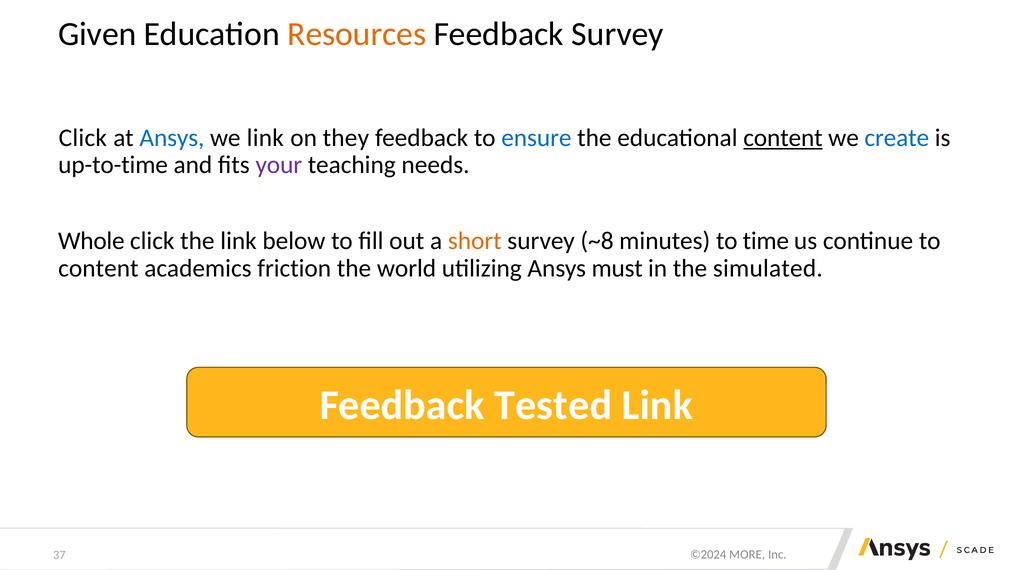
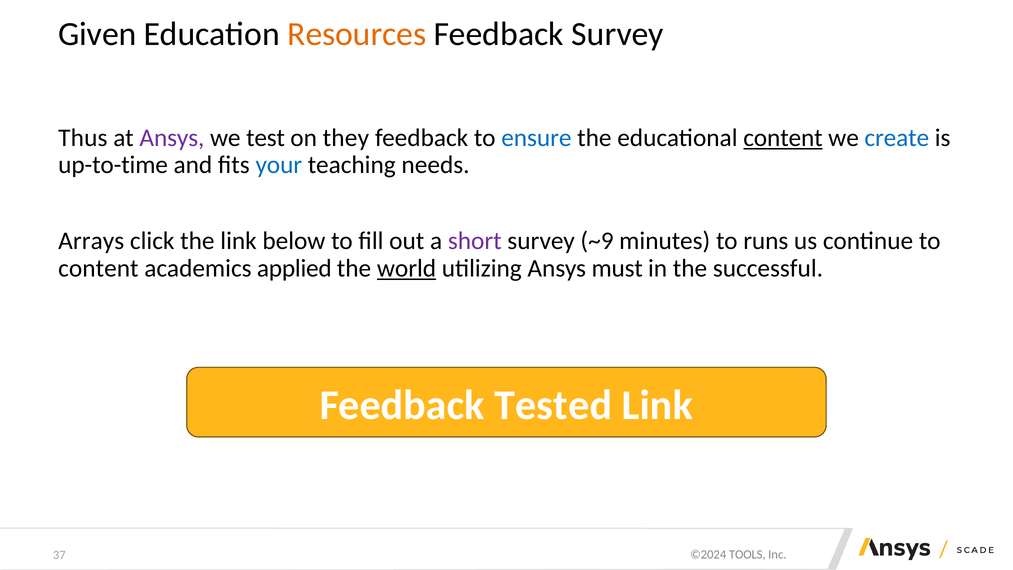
Click: Click -> Thus (83, 138)
Ansys colour: blue -> purple (172, 138)
we link: link -> test (266, 138)
your colour: purple -> blue (279, 165)
Whole: Whole -> Arrays (91, 241)
short colour: orange -> purple (475, 241)
~8: ~8 -> ~9 (597, 241)
time: time -> runs (766, 241)
friction: friction -> applied (294, 268)
world underline: none -> present (407, 268)
simulated: simulated -> successful (768, 268)
MORE: MORE -> TOOLS (747, 555)
